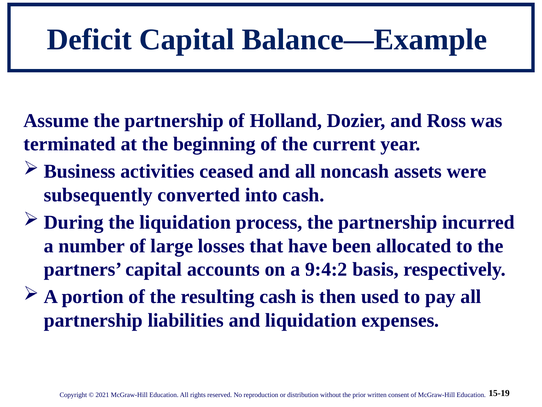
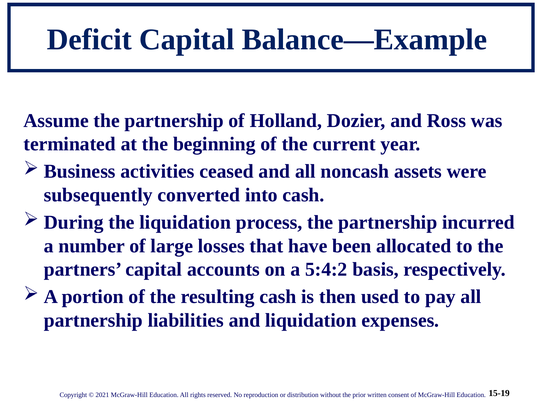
9:4:2: 9:4:2 -> 5:4:2 (326, 269)
